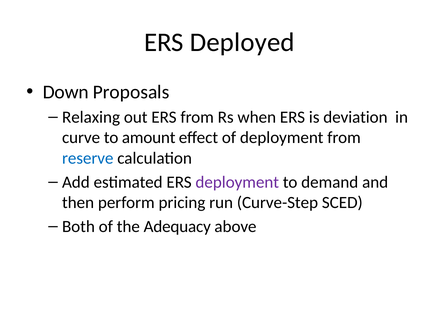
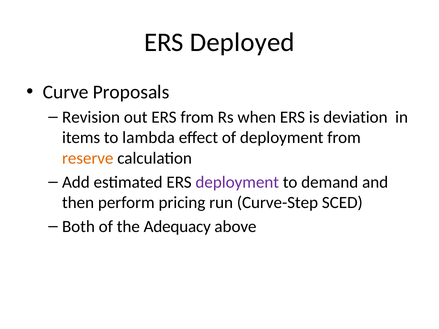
Down: Down -> Curve (66, 92)
Relaxing: Relaxing -> Revision (91, 117)
curve: curve -> items (81, 138)
amount: amount -> lambda (149, 138)
reserve colour: blue -> orange (88, 158)
